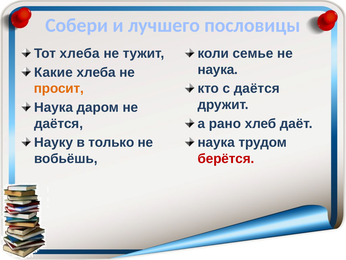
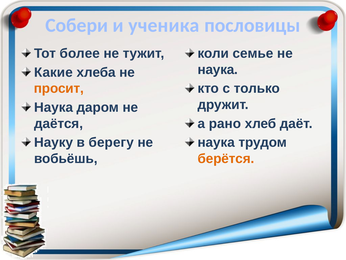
лучшего: лучшего -> ученика (164, 25)
Тот хлеба: хлеба -> более (80, 53)
с даётся: даётся -> только (257, 88)
только: только -> берегу (111, 142)
берётся colour: red -> orange (226, 158)
